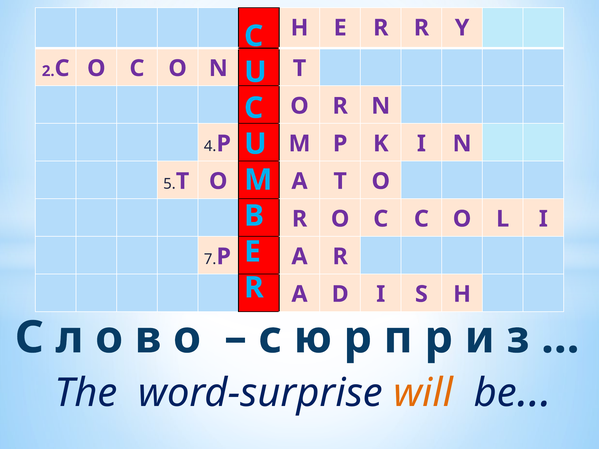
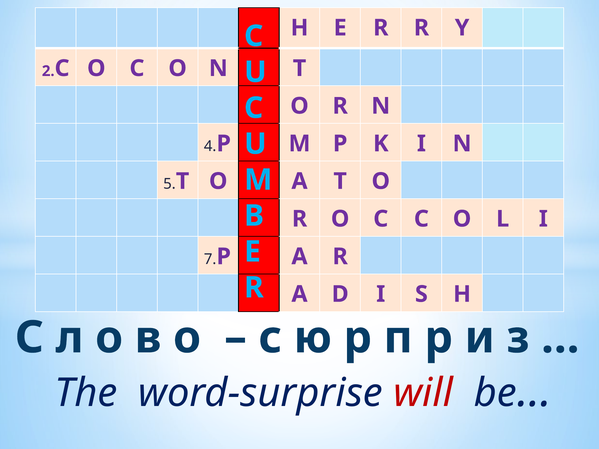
will colour: orange -> red (423, 393)
